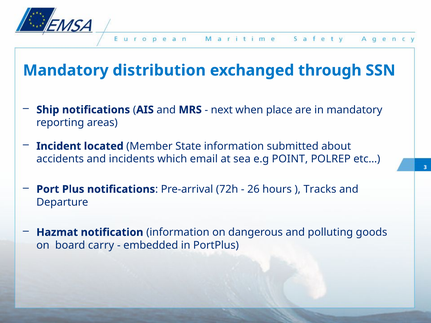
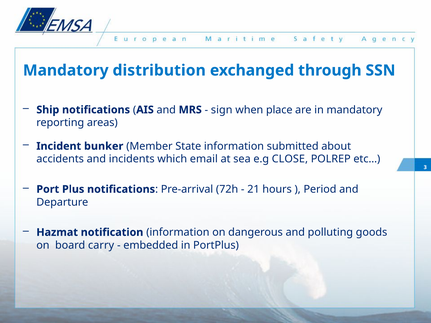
next: next -> sign (222, 110)
located: located -> bunker (104, 146)
POINT: POINT -> CLOSE (290, 159)
26: 26 -> 21 (253, 189)
Tracks: Tracks -> Period (320, 189)
